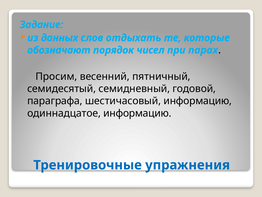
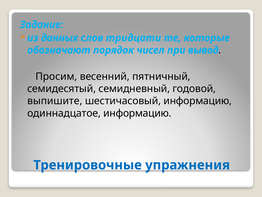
отдыхать: отдыхать -> тридцати (134, 38)
парах: парах -> вывод (203, 50)
параграфа: параграфа -> выпишите (55, 101)
